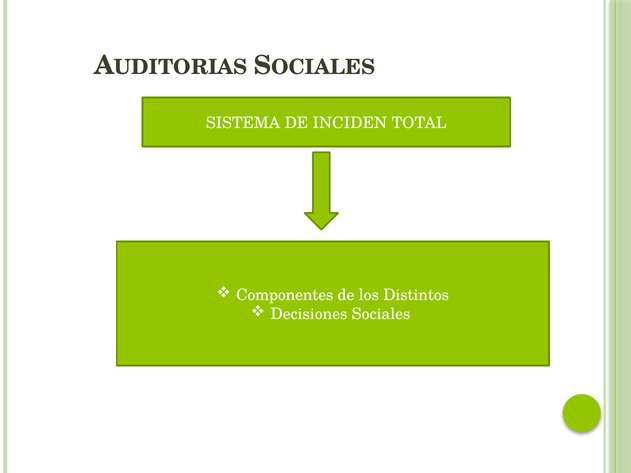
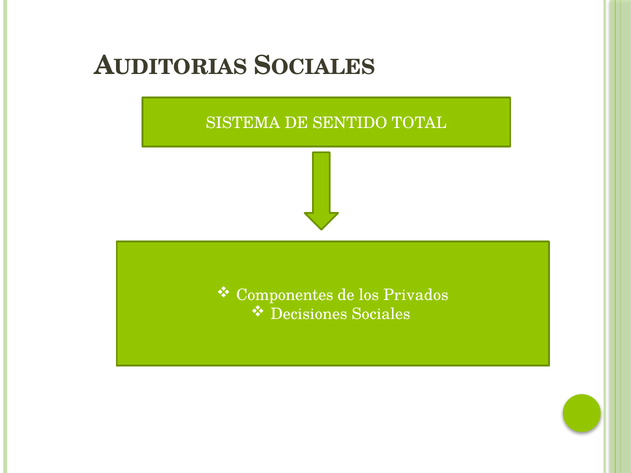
INCIDEN: INCIDEN -> SENTIDO (350, 123)
Distintos: Distintos -> Privados (416, 295)
